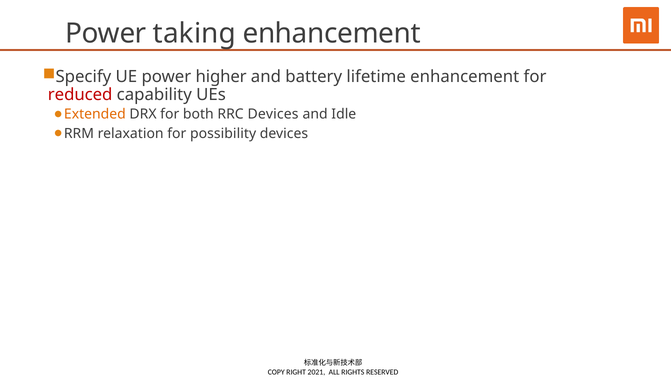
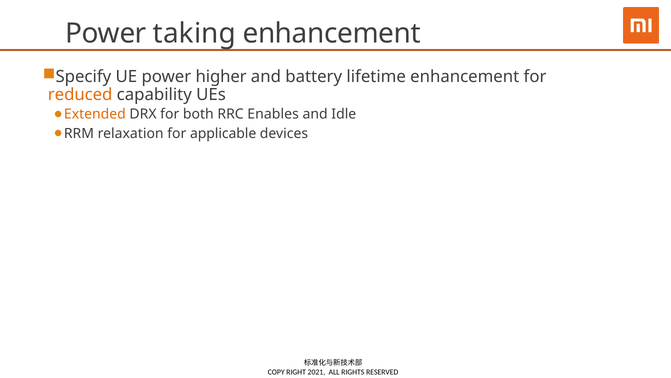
reduced colour: red -> orange (80, 94)
RRC Devices: Devices -> Enables (273, 114)
possibility: possibility -> applicable (223, 133)
